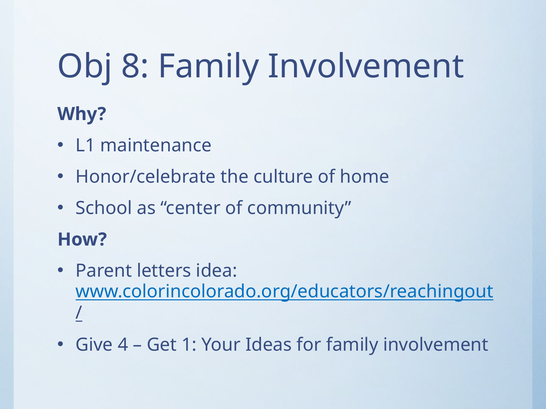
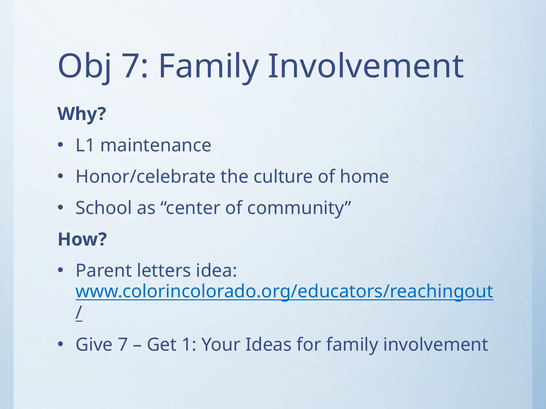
Obj 8: 8 -> 7 (135, 67)
Give 4: 4 -> 7 (123, 345)
